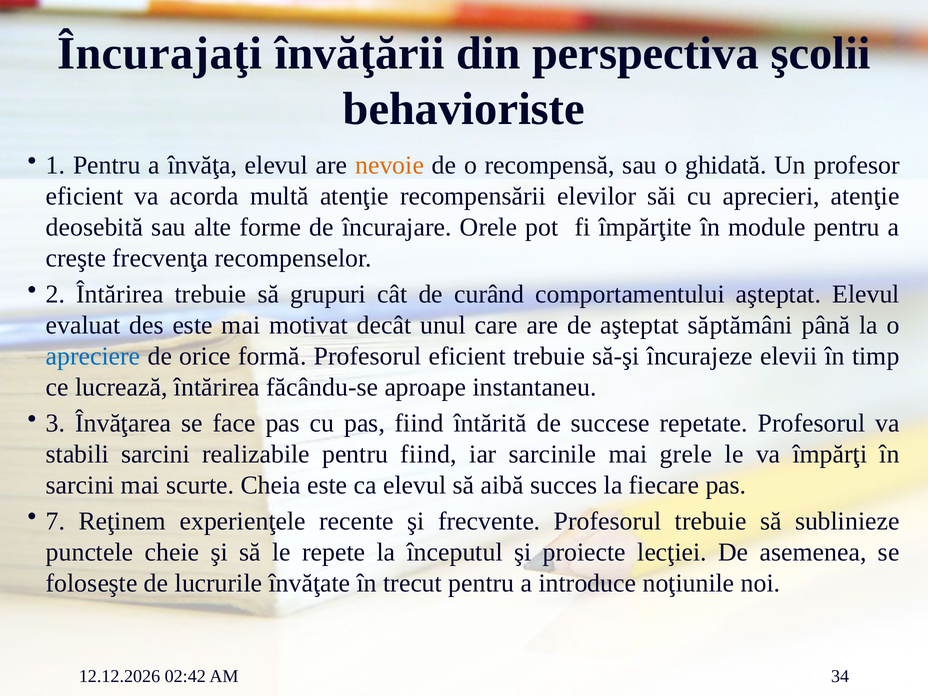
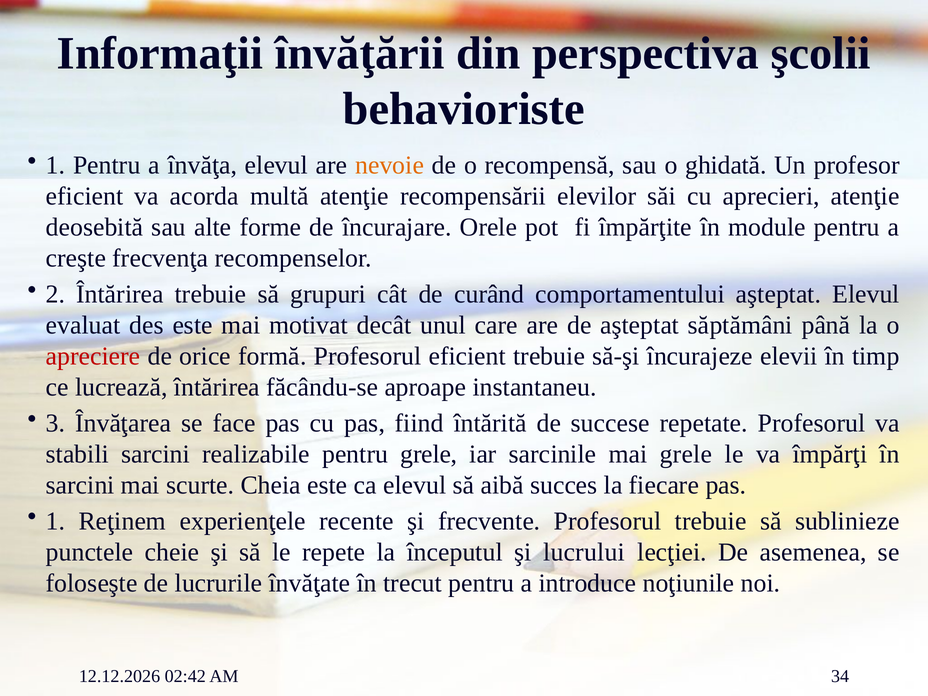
Încurajaţi: Încurajaţi -> Informaţii (160, 53)
apreciere colour: blue -> red (93, 356)
pentru fiind: fiind -> grele (429, 454)
7: 7 -> 1 (56, 521)
proiecte: proiecte -> lucrului (584, 552)
